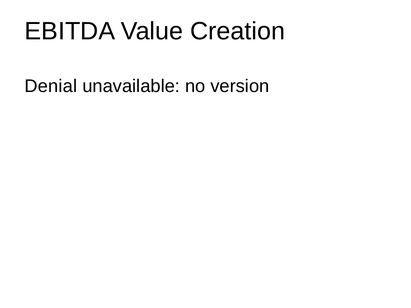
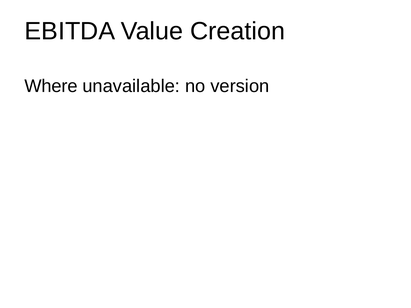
Denial: Denial -> Where (51, 86)
